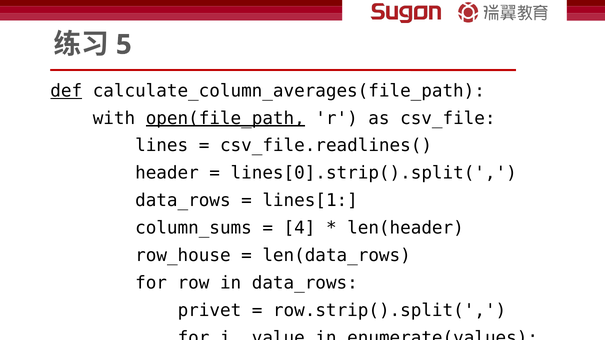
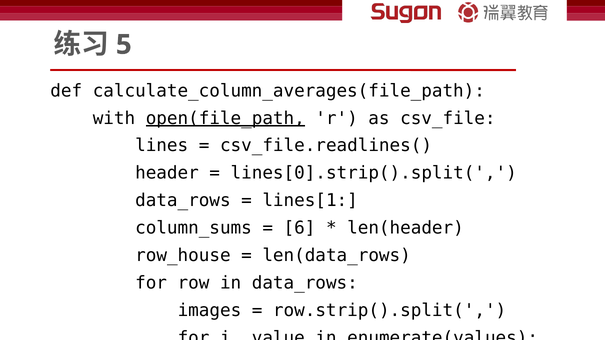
def underline: present -> none (66, 91)
4: 4 -> 6 (299, 228)
privet: privet -> images (209, 311)
